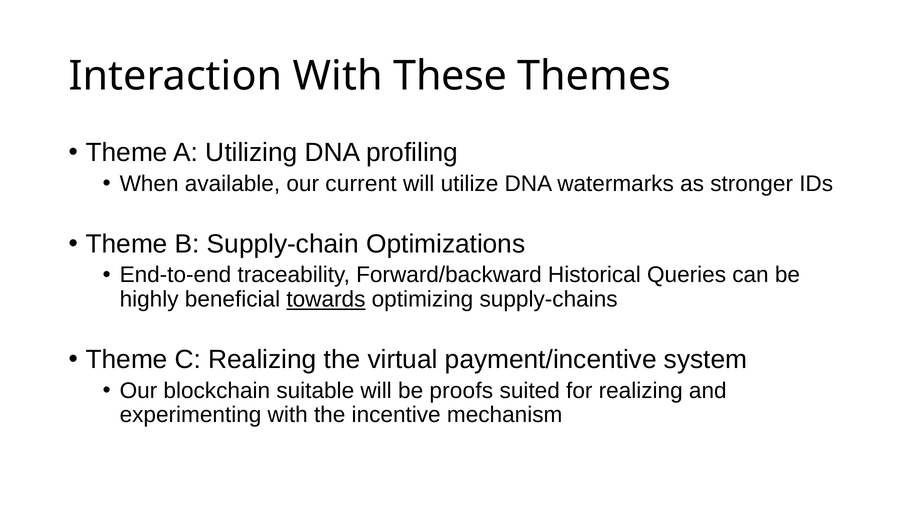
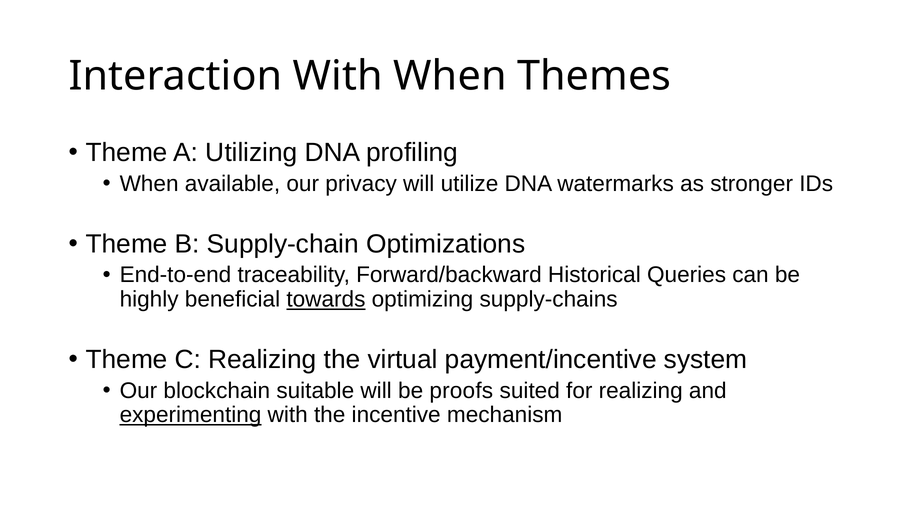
With These: These -> When (450, 76)
current: current -> privacy (361, 184)
experimenting underline: none -> present (191, 415)
